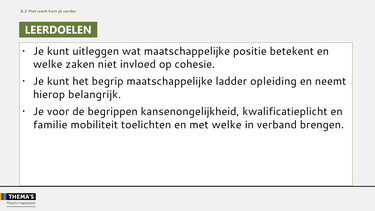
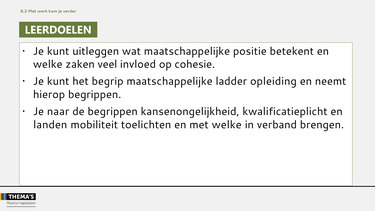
niet: niet -> veel (107, 64)
hierop belangrijk: belangrijk -> begrippen (95, 94)
voor: voor -> naar (58, 112)
familie: familie -> landen (50, 125)
